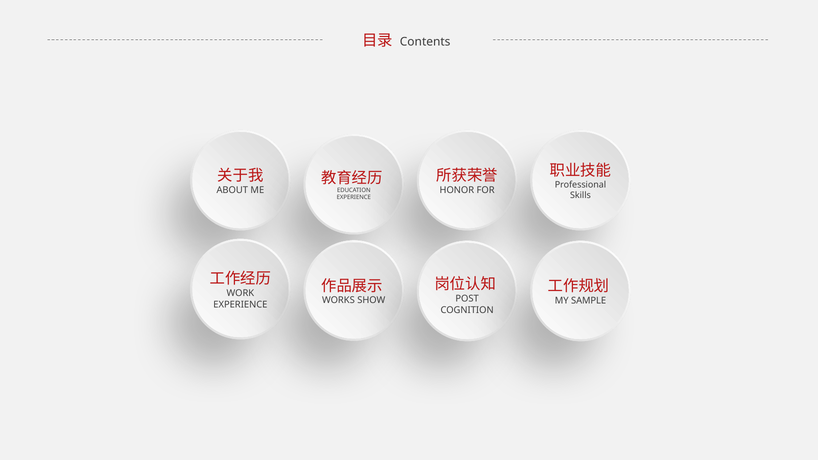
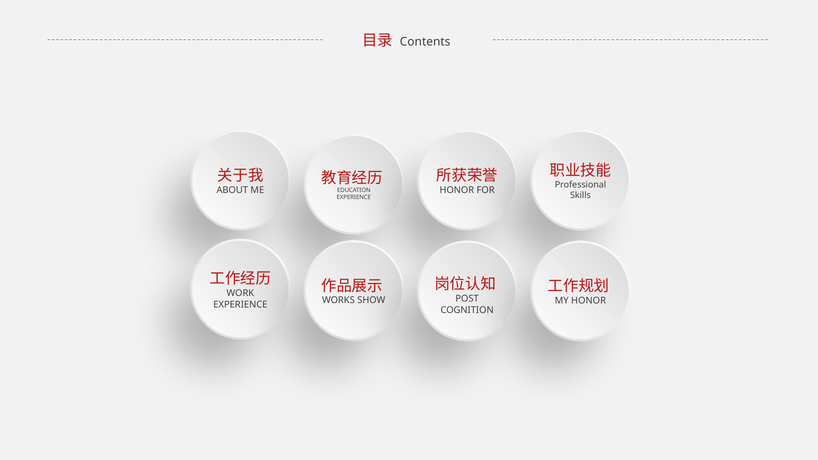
SAMPLE: SAMPLE -> HONOR (589, 301)
